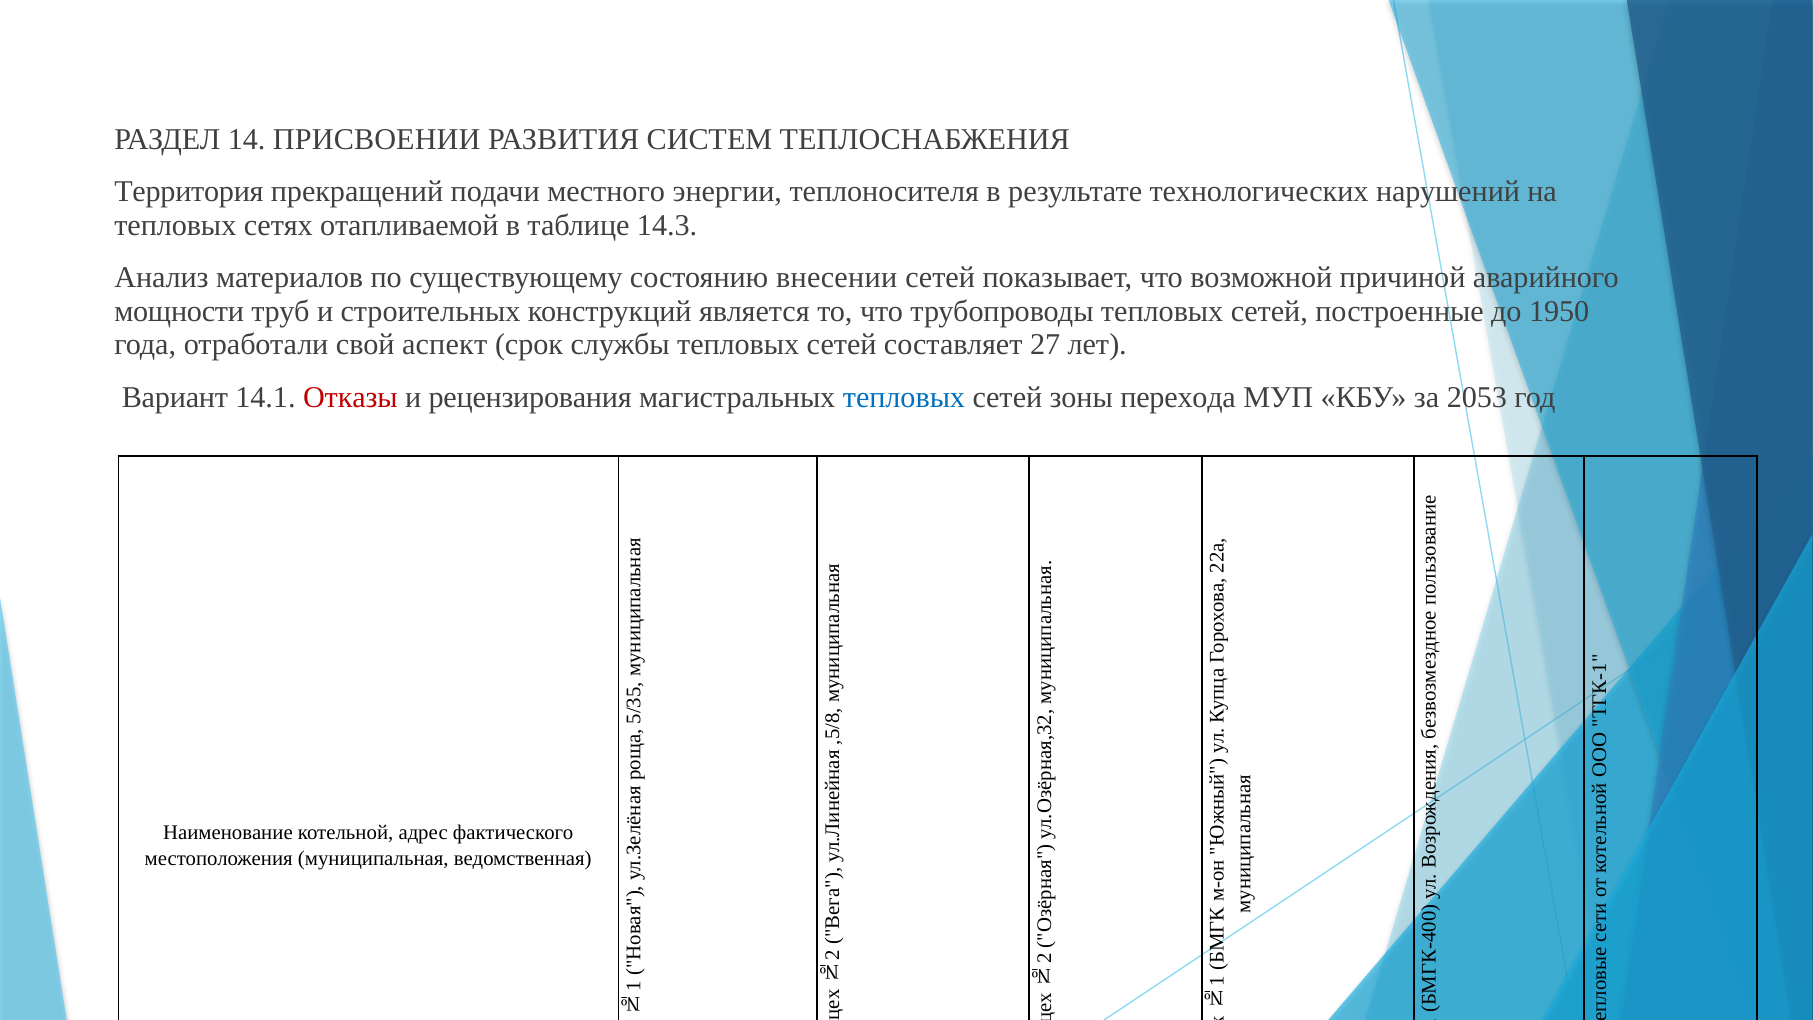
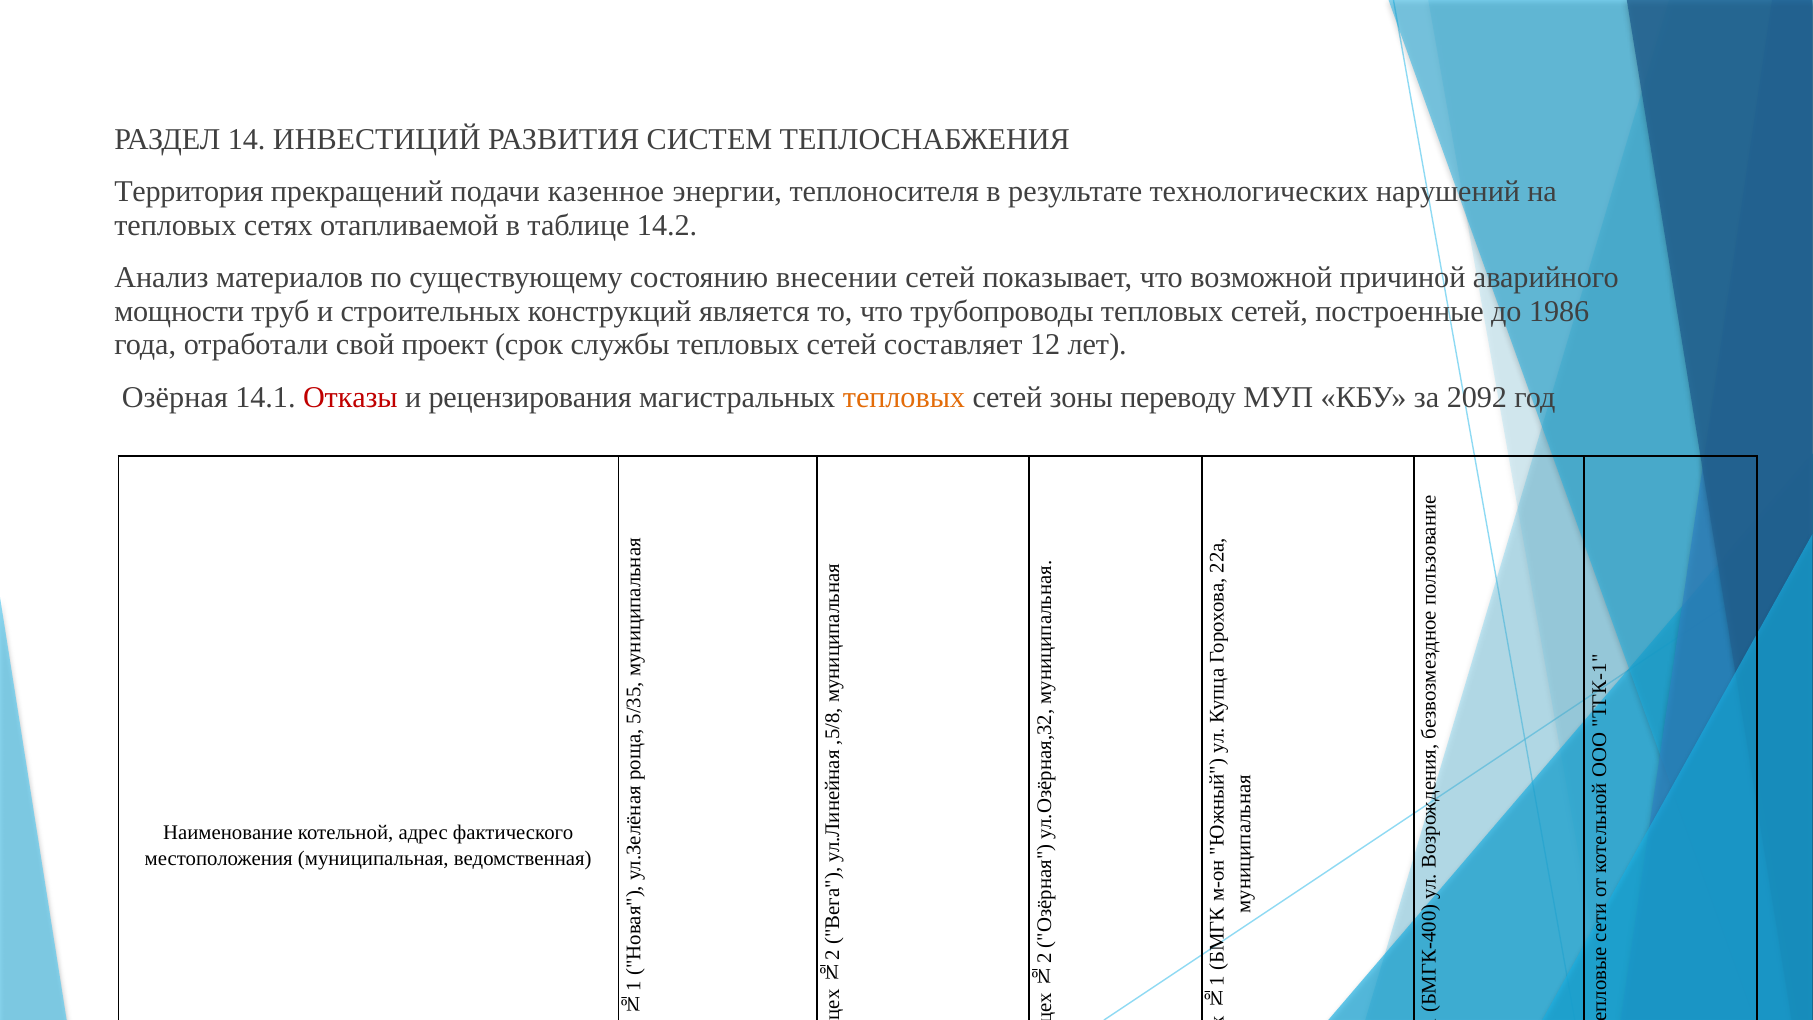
ПРИСВОЕНИИ: ПРИСВОЕНИИ -> ИНВЕСТИЦИЙ (377, 139)
местного: местного -> казенное (606, 192)
14.3: 14.3 -> 14.2 (667, 225)
1950: 1950 -> 1986 (1559, 311)
аспект: аспект -> проект (445, 345)
27: 27 -> 12 (1045, 345)
Вариант: Вариант -> Озёрная (175, 397)
тепловых colour: blue -> orange (904, 397)
перехода: перехода -> переводу (1178, 397)
2053: 2053 -> 2092 (1477, 397)
